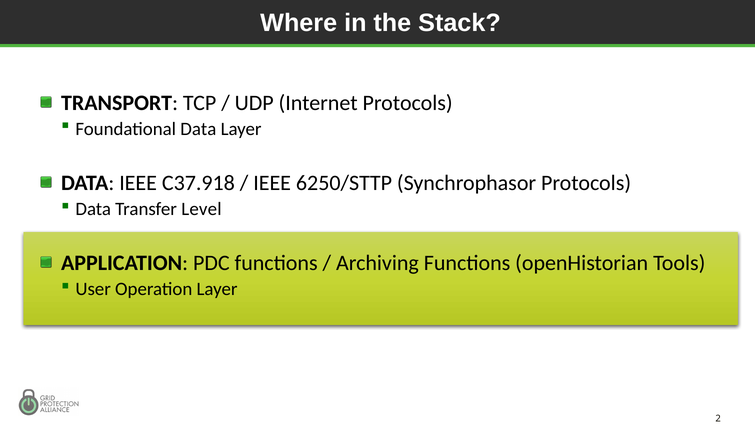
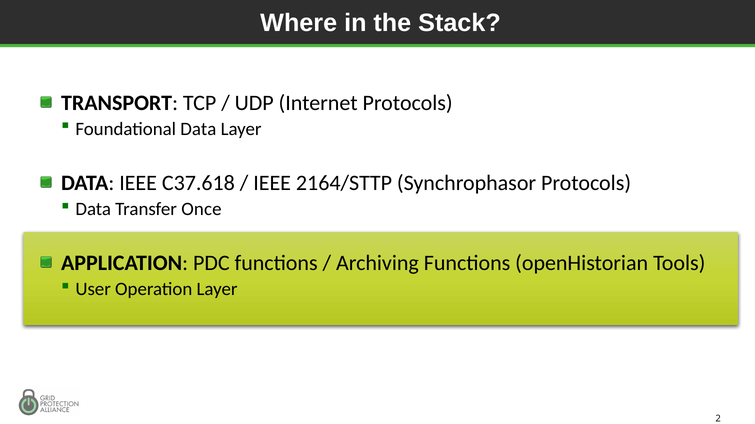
C37.918: C37.918 -> C37.618 (198, 183)
6250/STTP: 6250/STTP -> 2164/STTP (344, 183)
Level: Level -> Once (201, 209)
